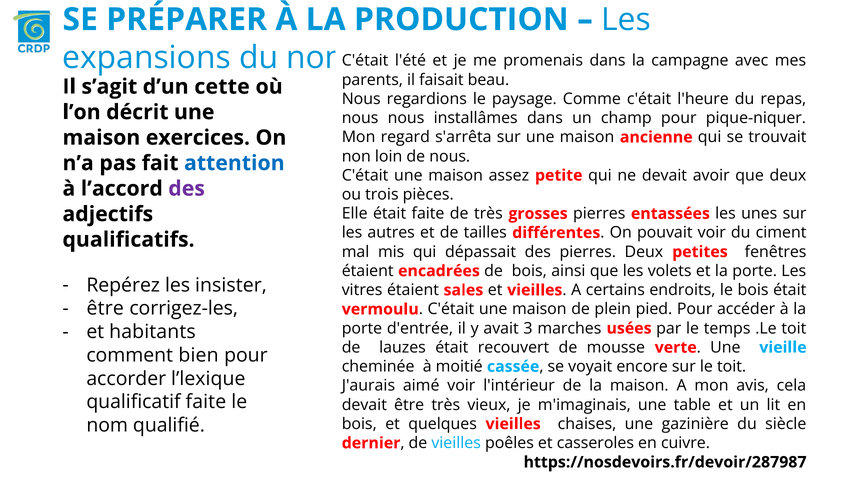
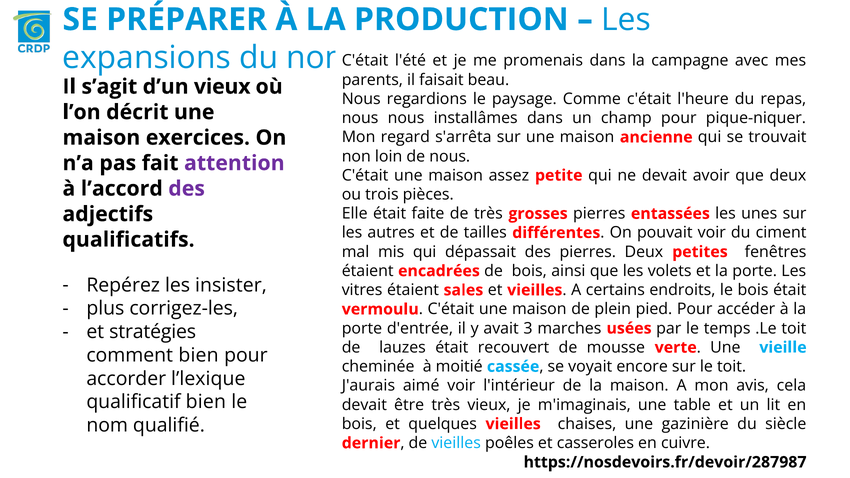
d’un cette: cette -> vieux (222, 87)
attention colour: blue -> purple (234, 163)
être: être -> plus (105, 309)
habitants: habitants -> stratégies (153, 332)
qualificatif faite: faite -> bien (206, 402)
